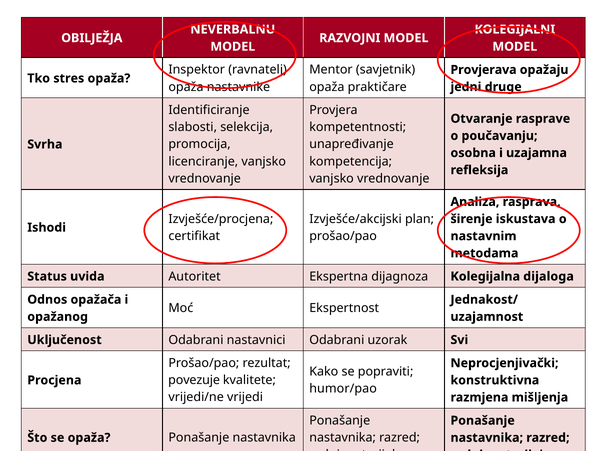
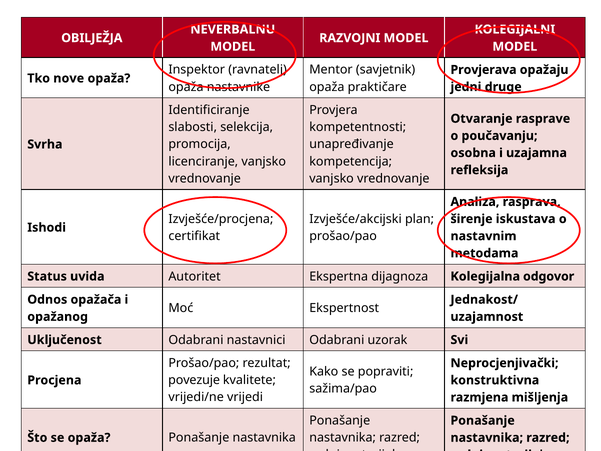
stres: stres -> nove (69, 78)
dijaloga: dijaloga -> odgovor (549, 276)
humor/pao: humor/pao -> sažima/pao (343, 389)
